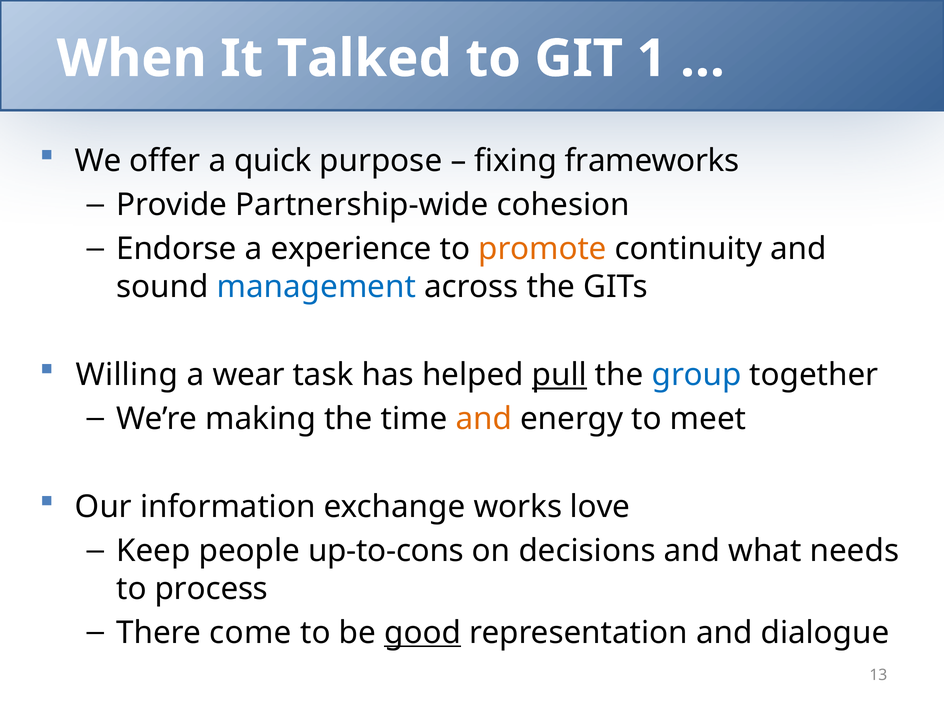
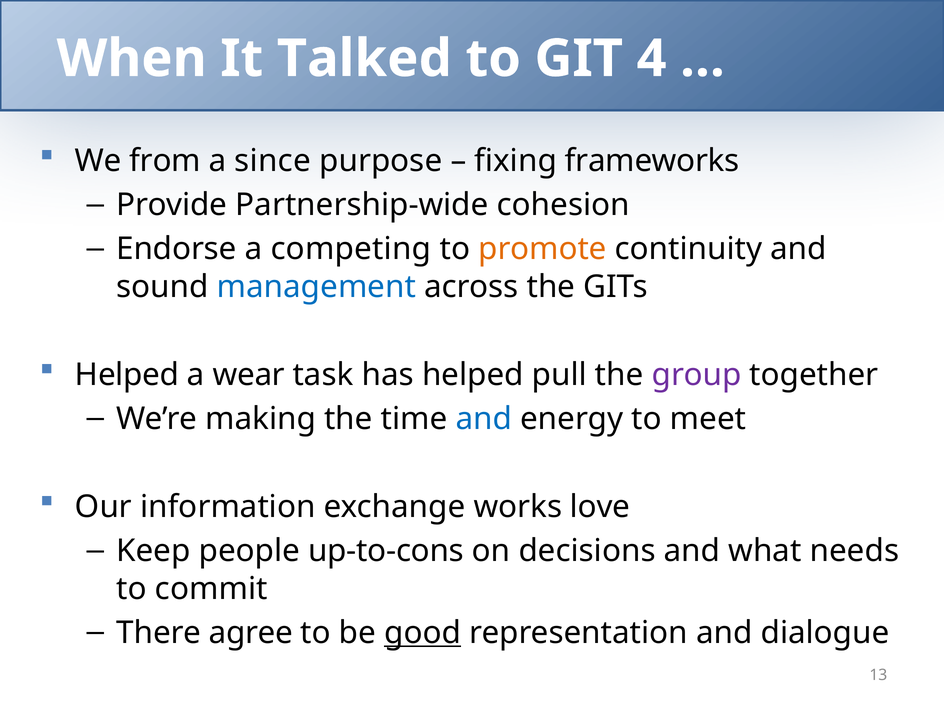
1: 1 -> 4 (652, 59)
offer: offer -> from (165, 161)
quick: quick -> since (273, 161)
experience: experience -> competing (351, 249)
Willing: Willing -> Helped (127, 375)
pull underline: present -> none (559, 375)
group colour: blue -> purple (697, 375)
and colour: orange -> blue (484, 419)
process: process -> commit (211, 589)
come: come -> agree (251, 633)
